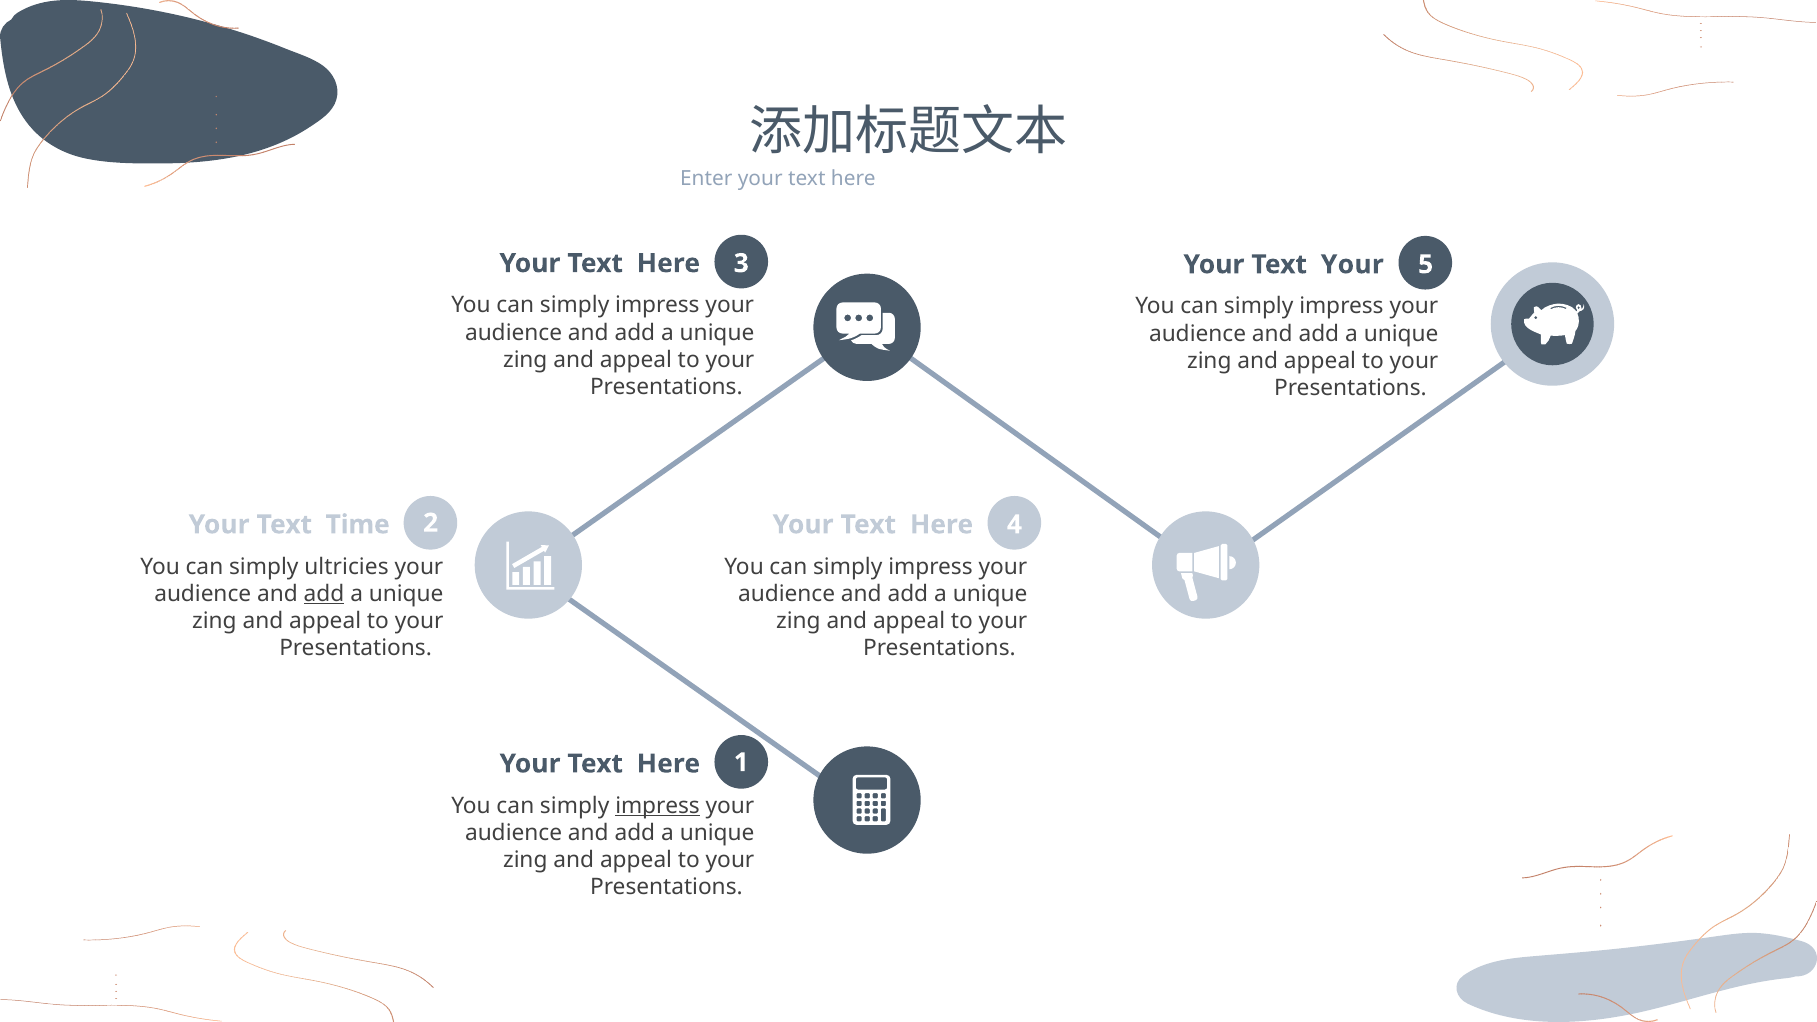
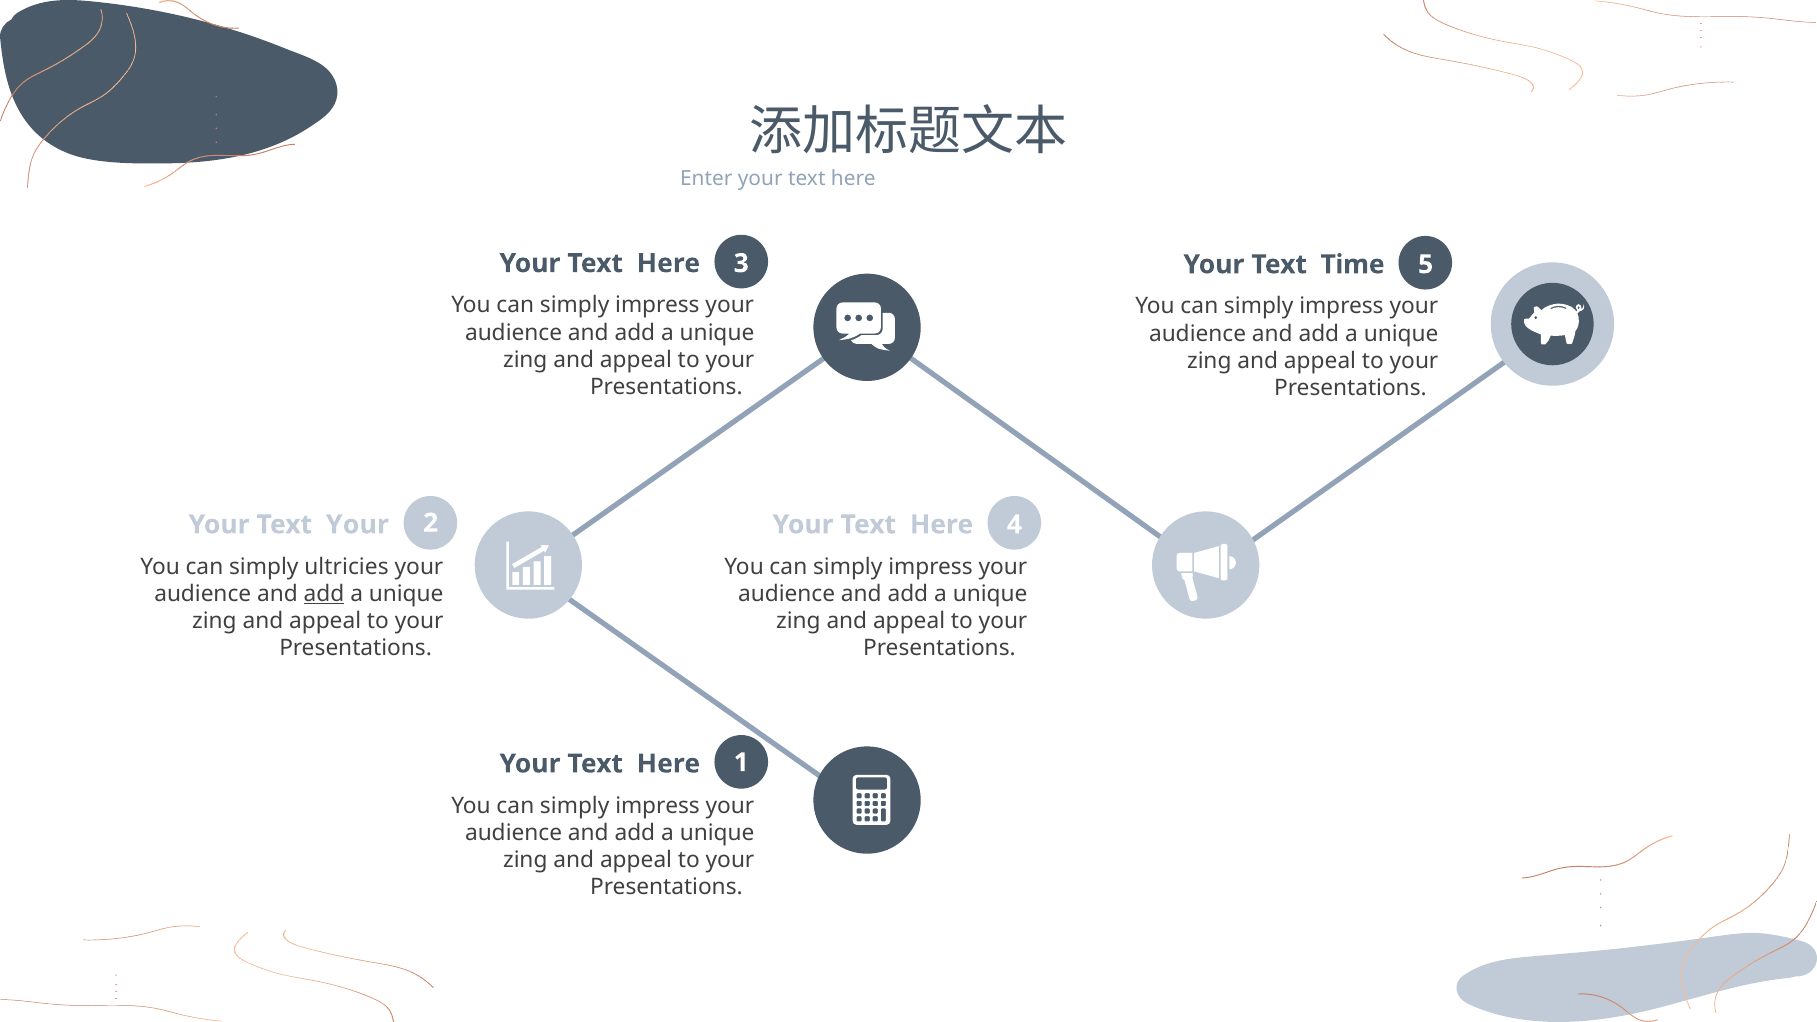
Text Your: Your -> Time (1353, 265)
Text Time: Time -> Your (357, 525)
impress underline: present -> none (657, 806)
